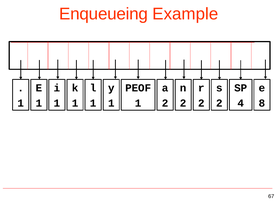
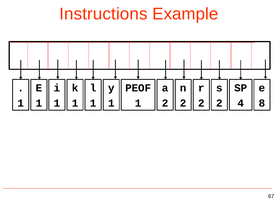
Enqueueing: Enqueueing -> Instructions (103, 14)
